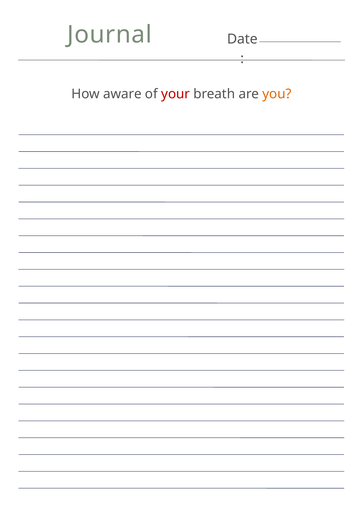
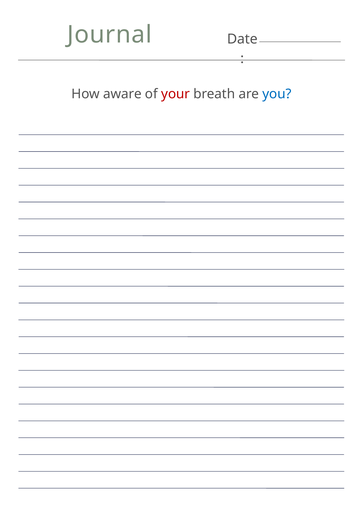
you colour: orange -> blue (277, 94)
